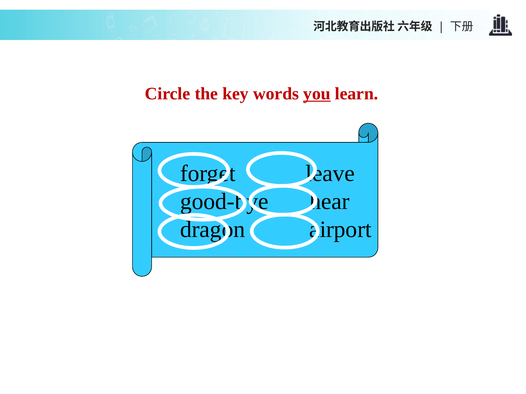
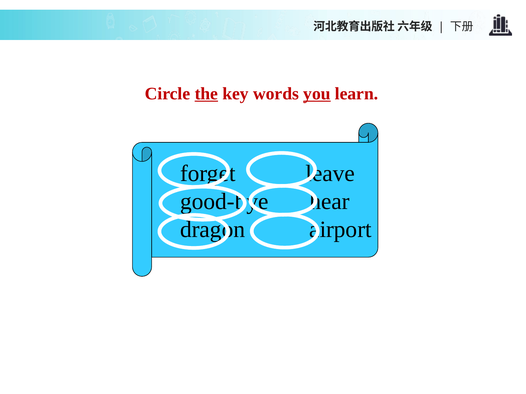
the underline: none -> present (206, 94)
